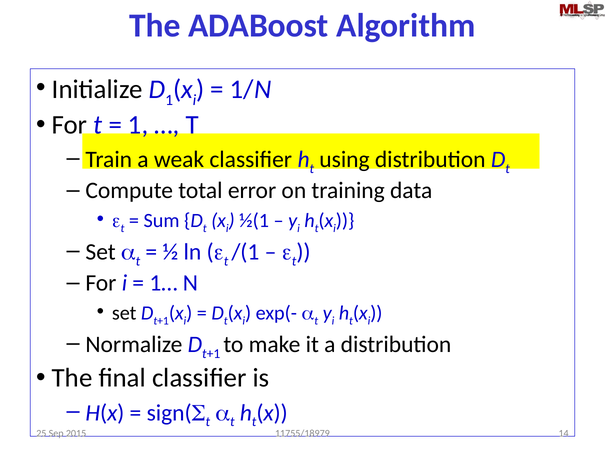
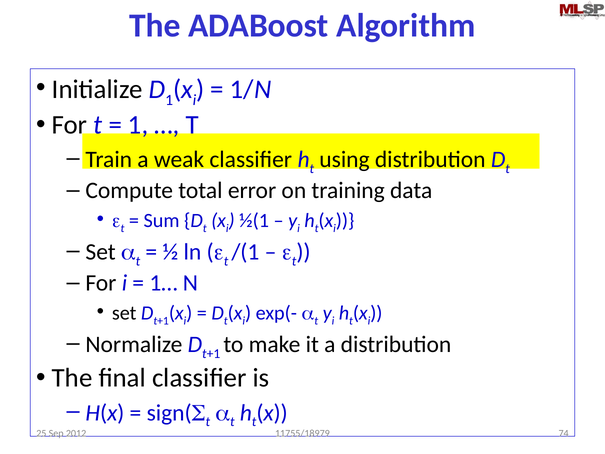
2015: 2015 -> 2012 (76, 433)
14: 14 -> 74 (564, 433)
